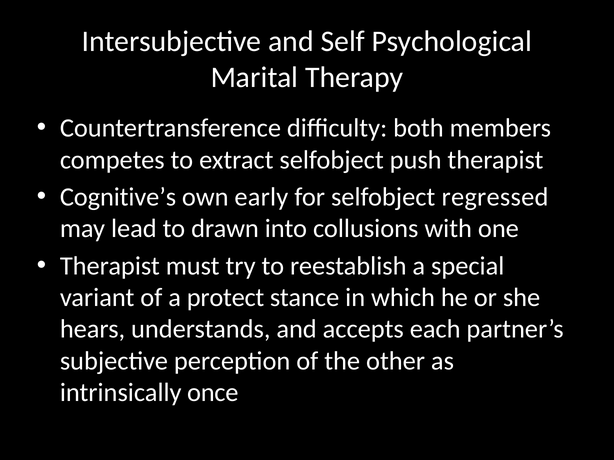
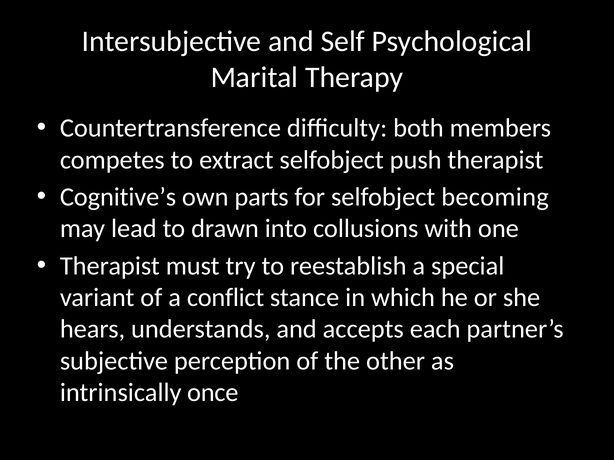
early: early -> parts (262, 197)
regressed: regressed -> becoming (495, 197)
protect: protect -> conflict (226, 298)
